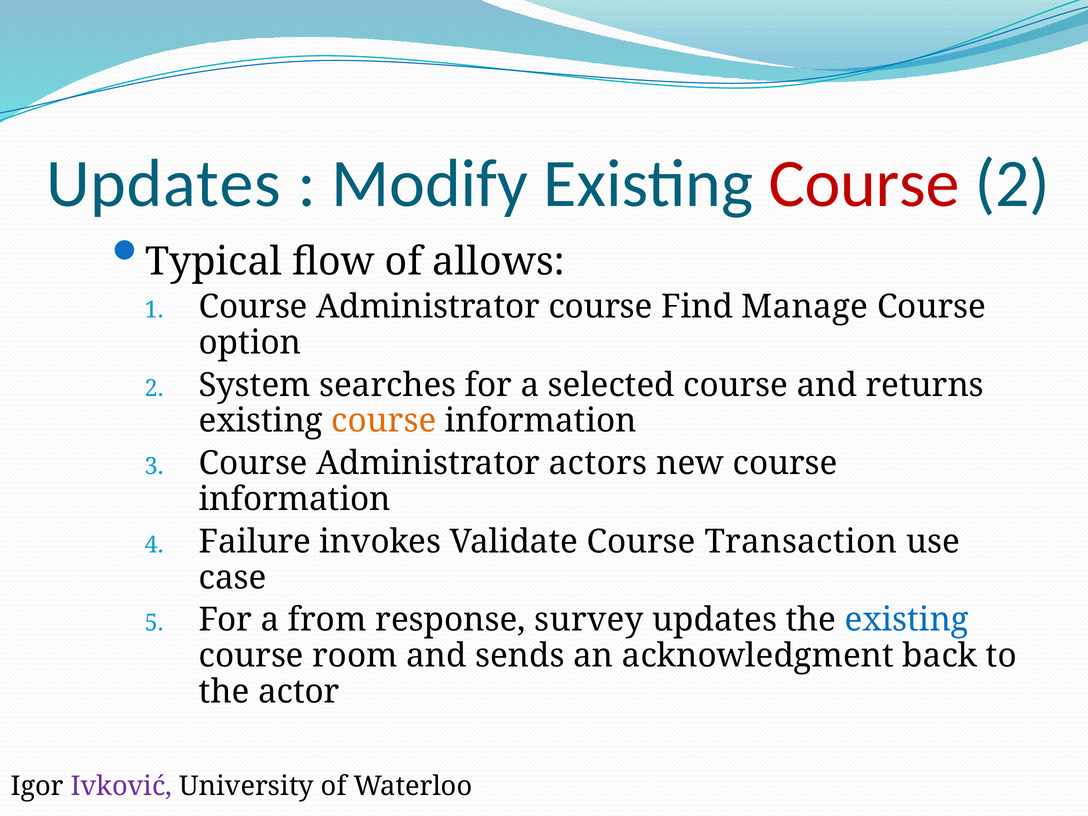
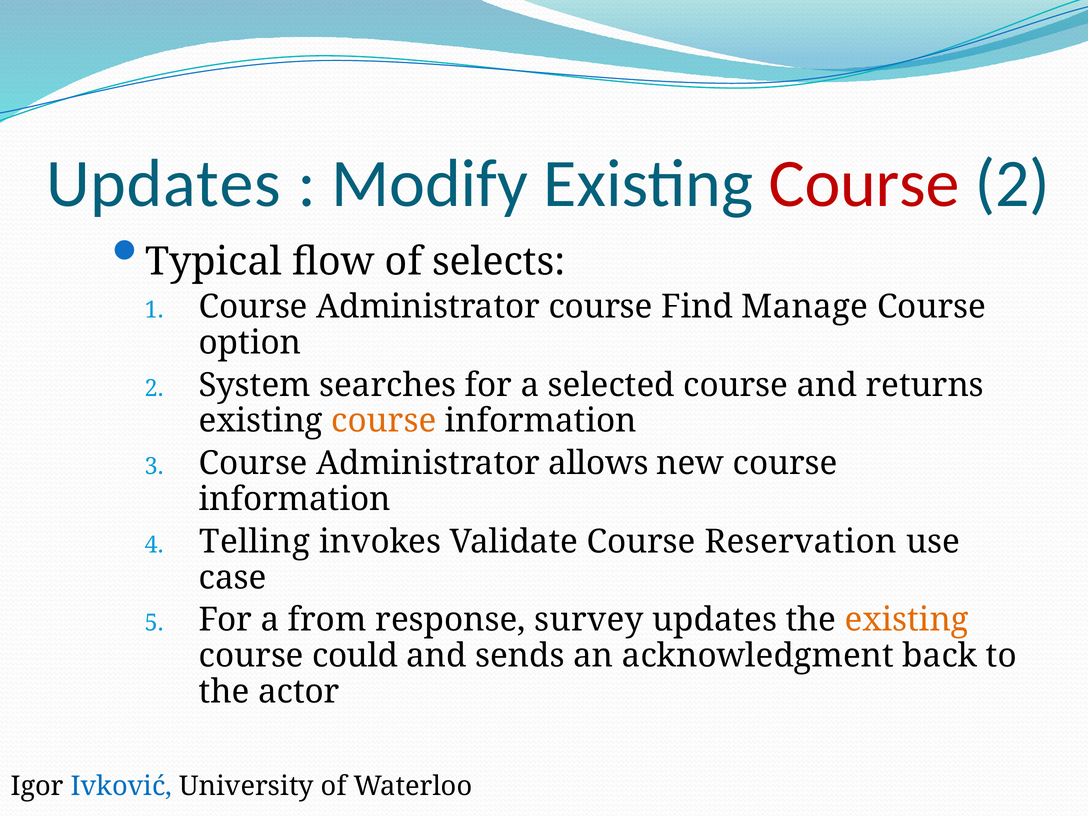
allows: allows -> selects (499, 262)
actors: actors -> allows (598, 463)
Failure: Failure -> Telling (255, 542)
Transaction: Transaction -> Reservation (801, 542)
existing colour: blue -> orange (907, 620)
room: room -> could (355, 656)
Ivković colour: purple -> blue (121, 787)
